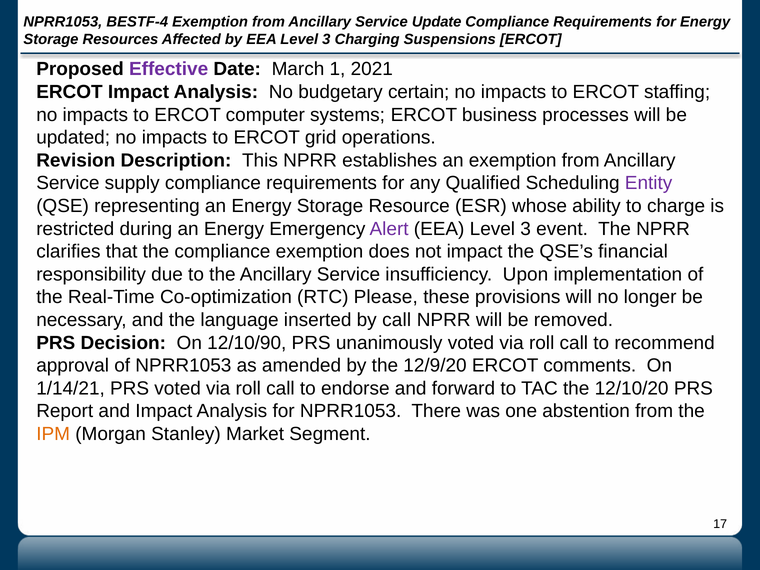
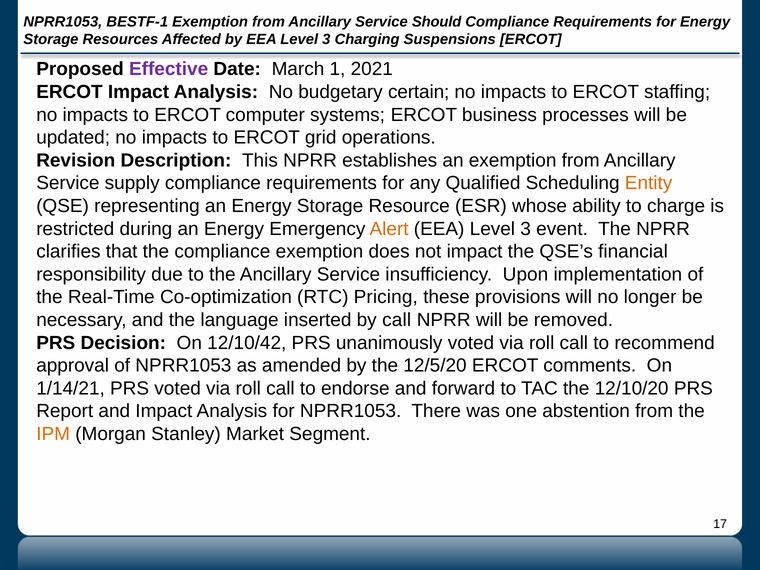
BESTF-4: BESTF-4 -> BESTF-1 (137, 22)
Update: Update -> Should (437, 22)
Entity colour: purple -> orange (649, 183)
Alert colour: purple -> orange (389, 229)
Please: Please -> Pricing (386, 297)
12/10/90: 12/10/90 -> 12/10/42 (247, 343)
12/9/20: 12/9/20 -> 12/5/20 (435, 366)
